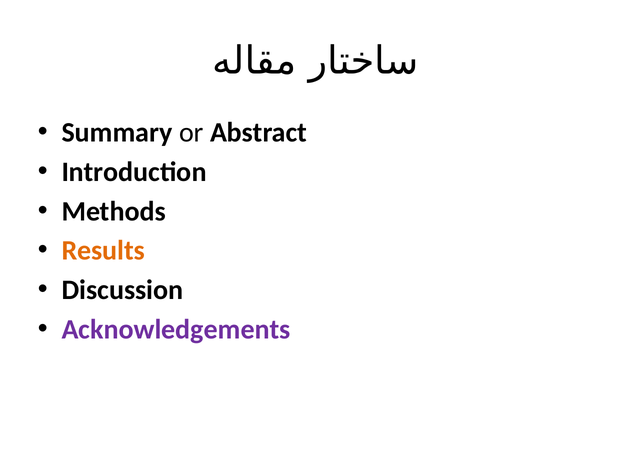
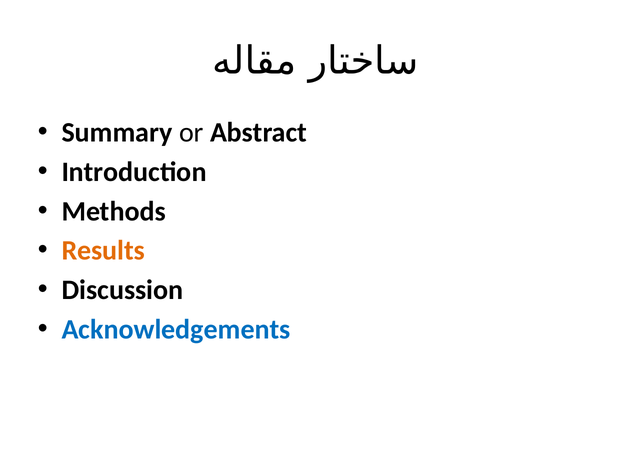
Acknowledgements colour: purple -> blue (176, 329)
